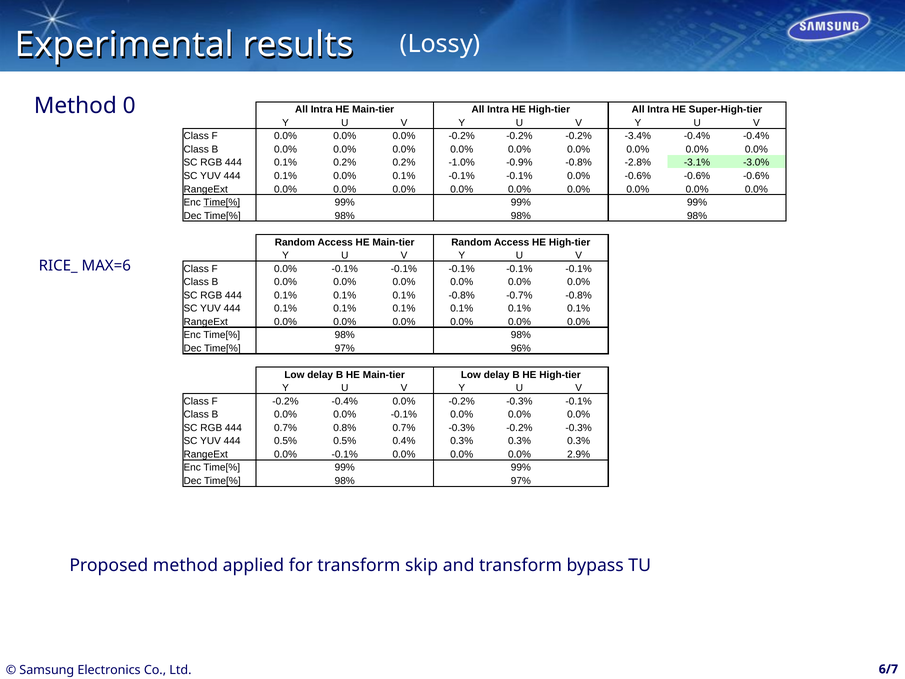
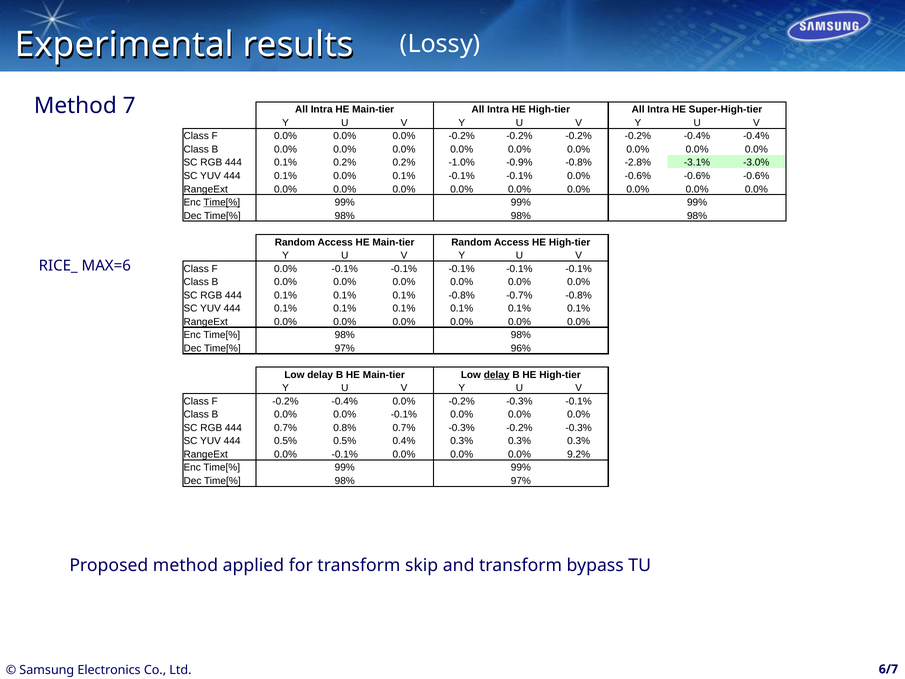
0: 0 -> 7 (129, 106)
-0.2% -0.2% -0.2% -3.4%: -3.4% -> -0.2% (638, 136)
delay underline: none -> present (497, 375)
2.9%: 2.9% -> 9.2% (579, 454)
